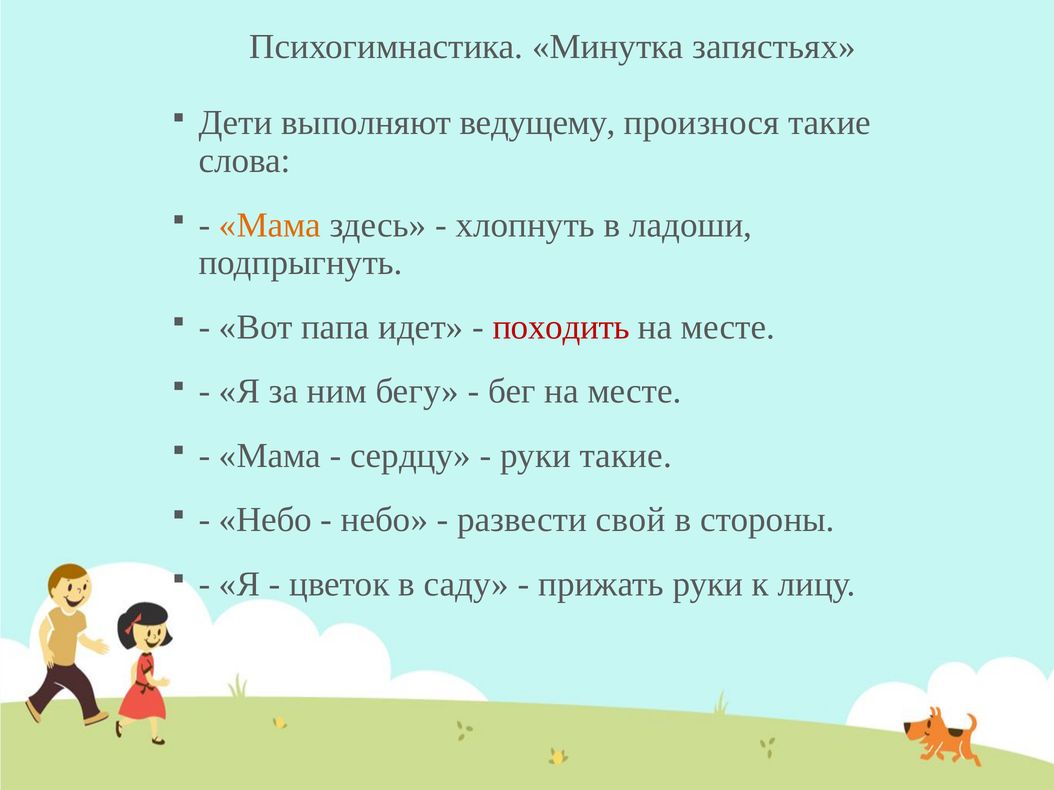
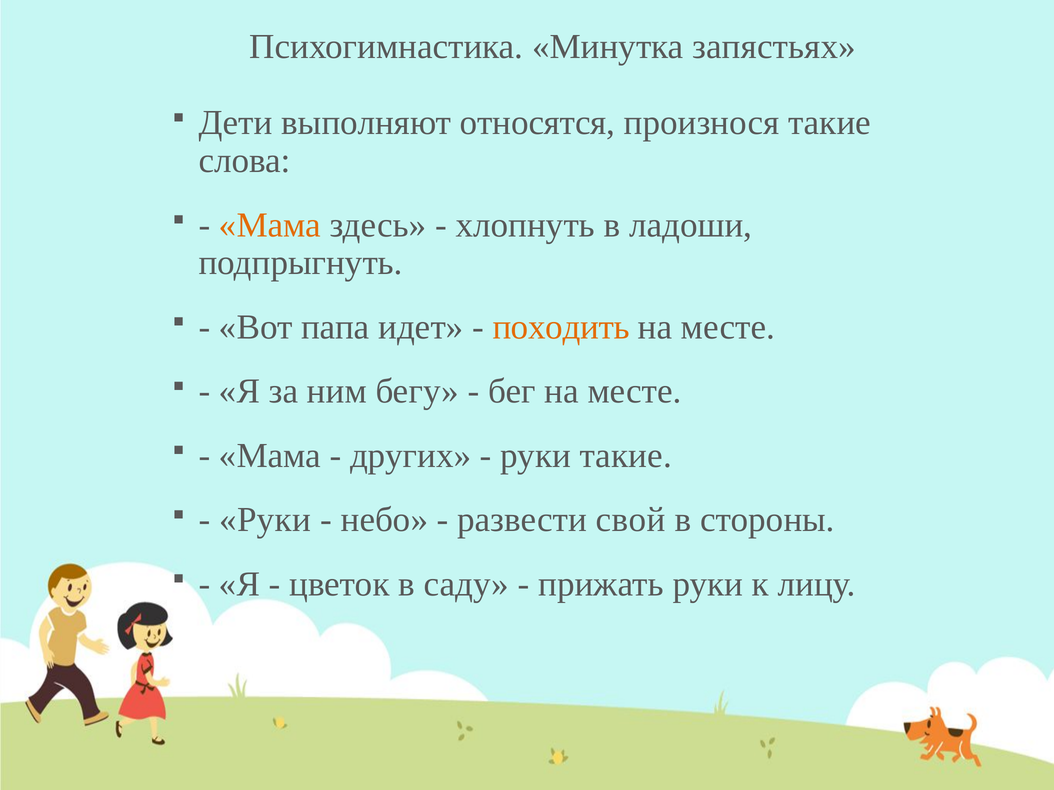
ведущему: ведущему -> относятся (538, 123)
походить colour: red -> orange (561, 327)
сердцу: сердцу -> других (411, 456)
Небо: Небо -> Руки (265, 520)
